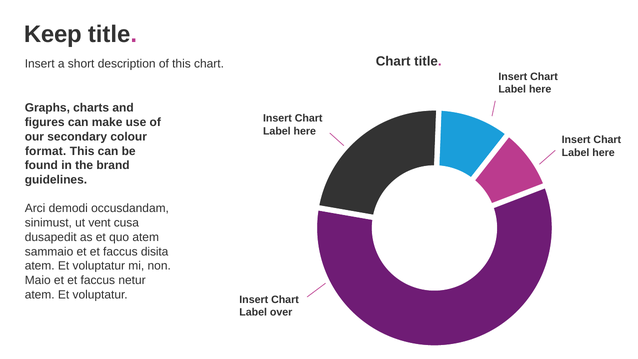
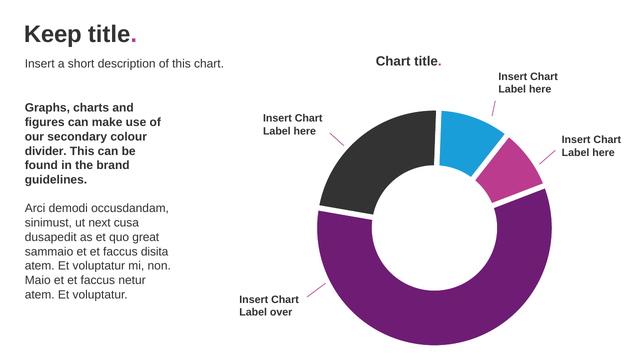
format: format -> divider (46, 151)
vent: vent -> next (100, 223)
quo atem: atem -> great (146, 237)
